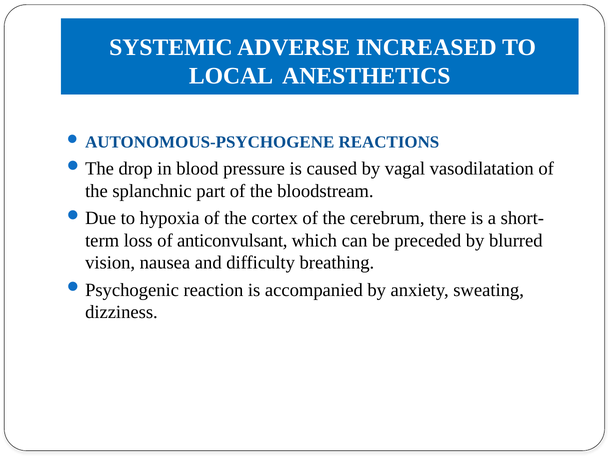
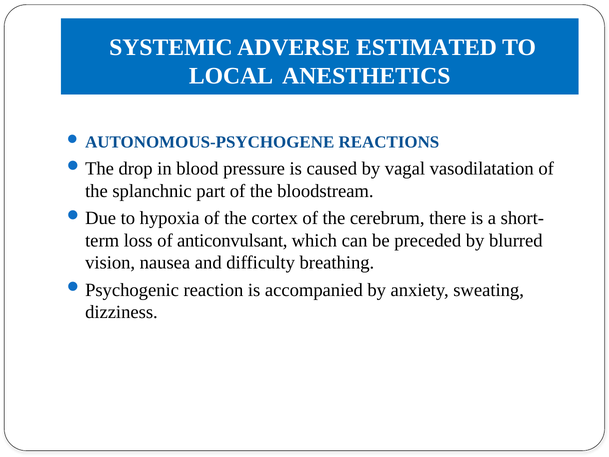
INCREASED: INCREASED -> ESTIMATED (427, 47)
